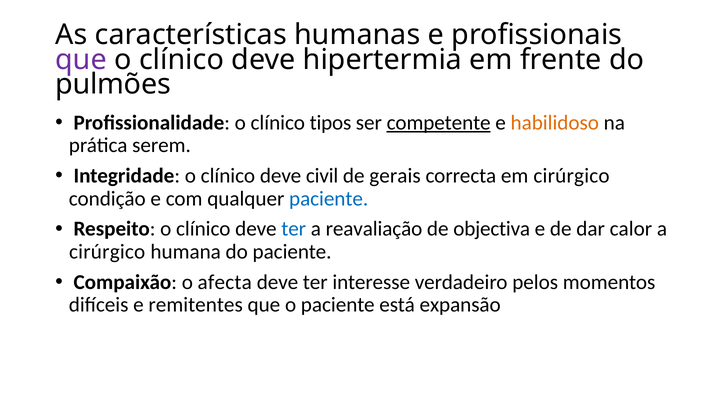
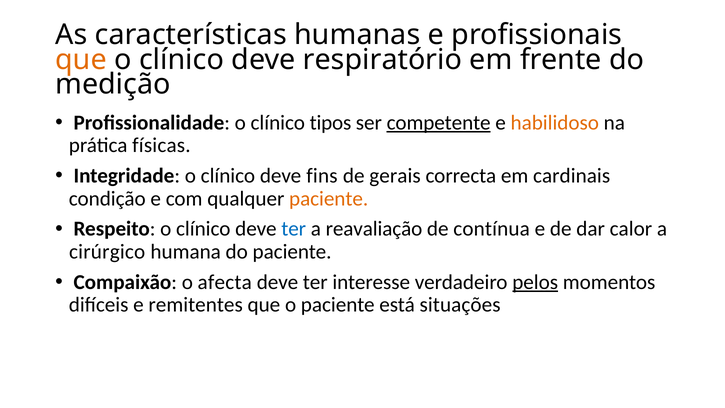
que colour: purple -> orange (81, 60)
hipertermia: hipertermia -> respiratório (382, 60)
pulmões: pulmões -> medição (113, 84)
serem: serem -> físicas (161, 145)
civil: civil -> fins (322, 176)
em cirúrgico: cirúrgico -> cardinais (572, 176)
paciente colour: blue -> orange (329, 198)
objectiva: objectiva -> contínua (492, 229)
pelos underline: none -> present (535, 282)
expansão: expansão -> situações (460, 305)
